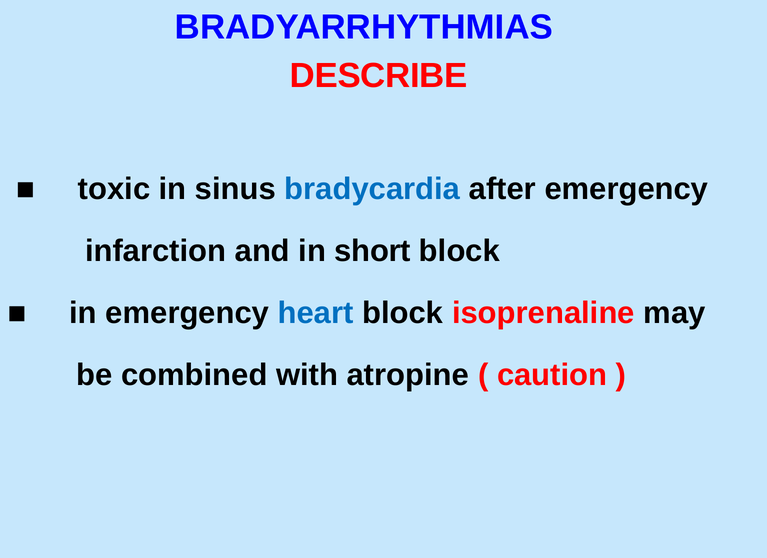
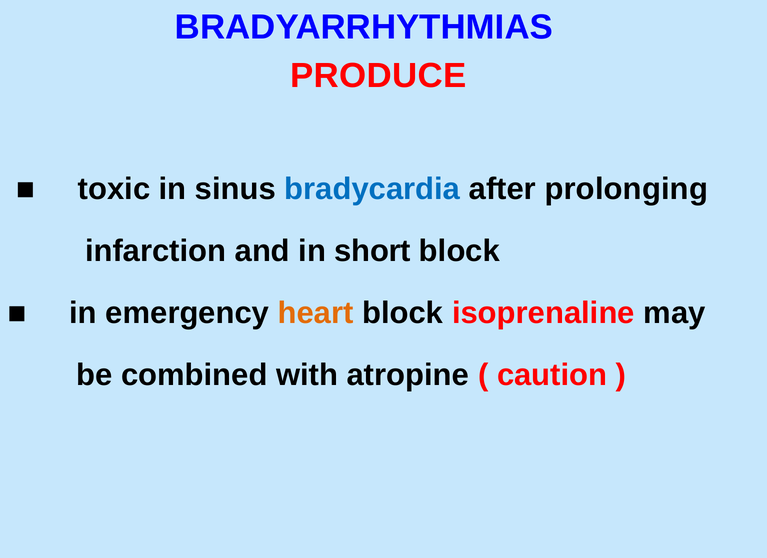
DESCRIBE: DESCRIBE -> PRODUCE (378, 76)
after emergency: emergency -> prolonging (626, 189)
heart colour: blue -> orange (316, 313)
